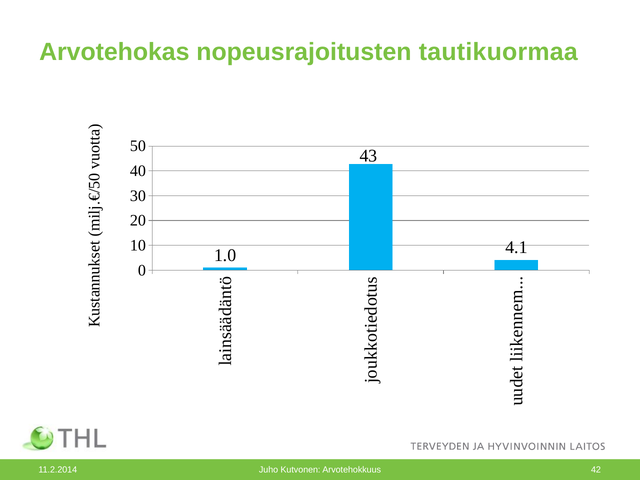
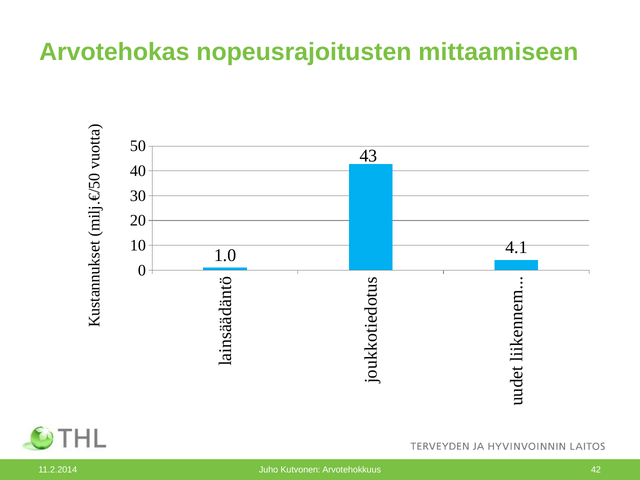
tautikuormaa: tautikuormaa -> mittaamiseen (498, 52)
